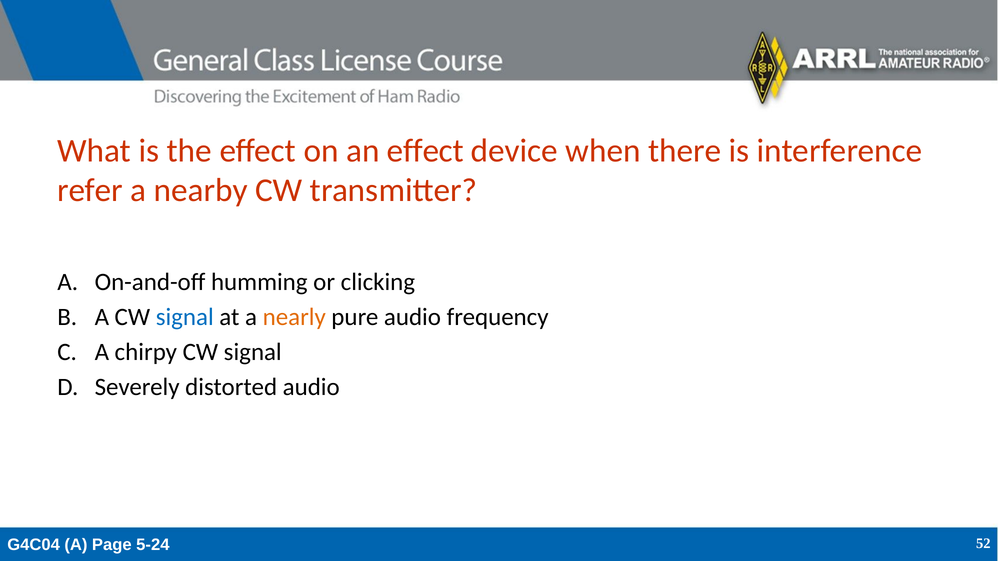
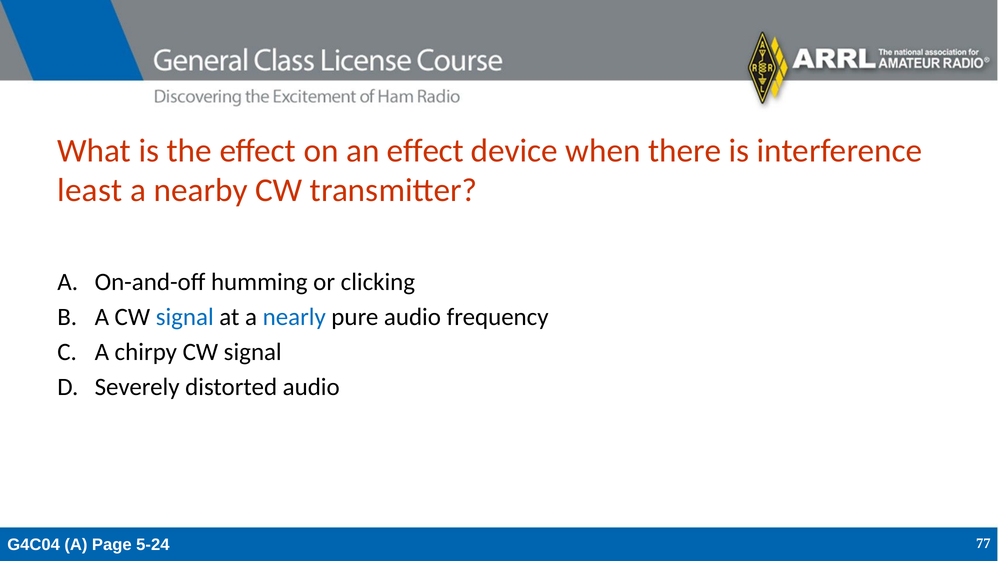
refer: refer -> least (90, 191)
nearly colour: orange -> blue (294, 317)
52: 52 -> 77 (983, 544)
